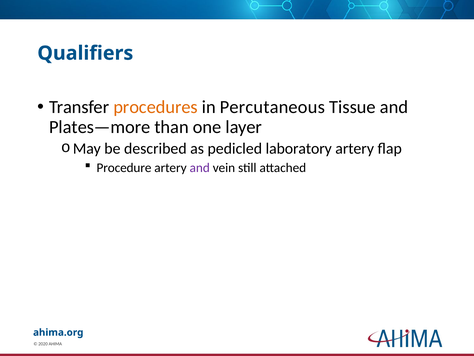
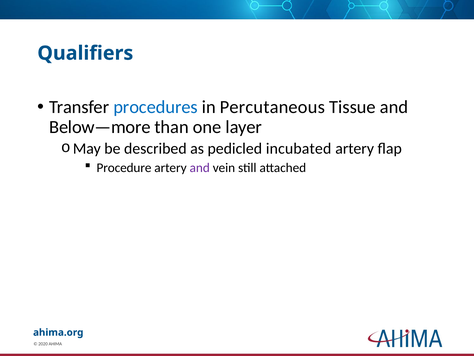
procedures colour: orange -> blue (156, 107)
Plates—more: Plates—more -> Below—more (100, 127)
laboratory: laboratory -> incubated (299, 149)
